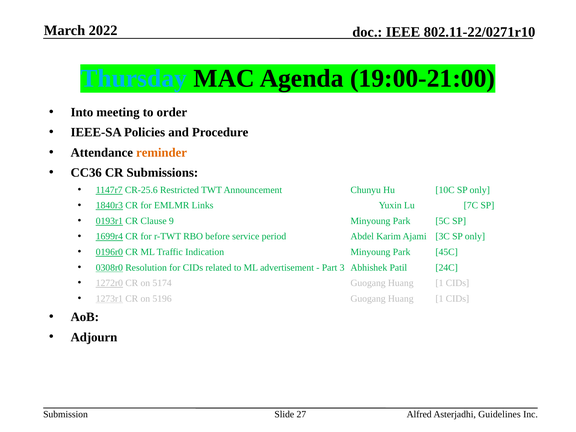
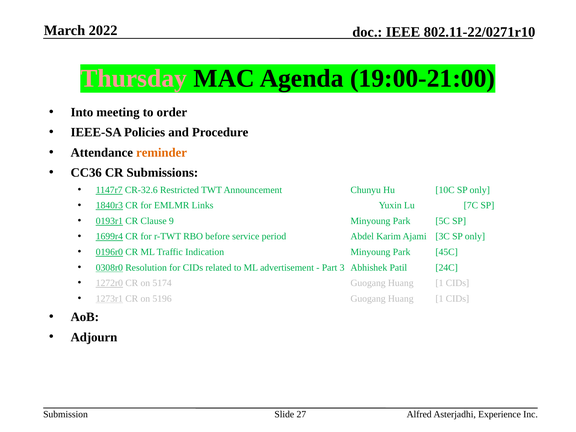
Thursday colour: light blue -> pink (134, 79)
CR-25.6: CR-25.6 -> CR-32.6 (141, 190)
Guidelines: Guidelines -> Experience (500, 414)
